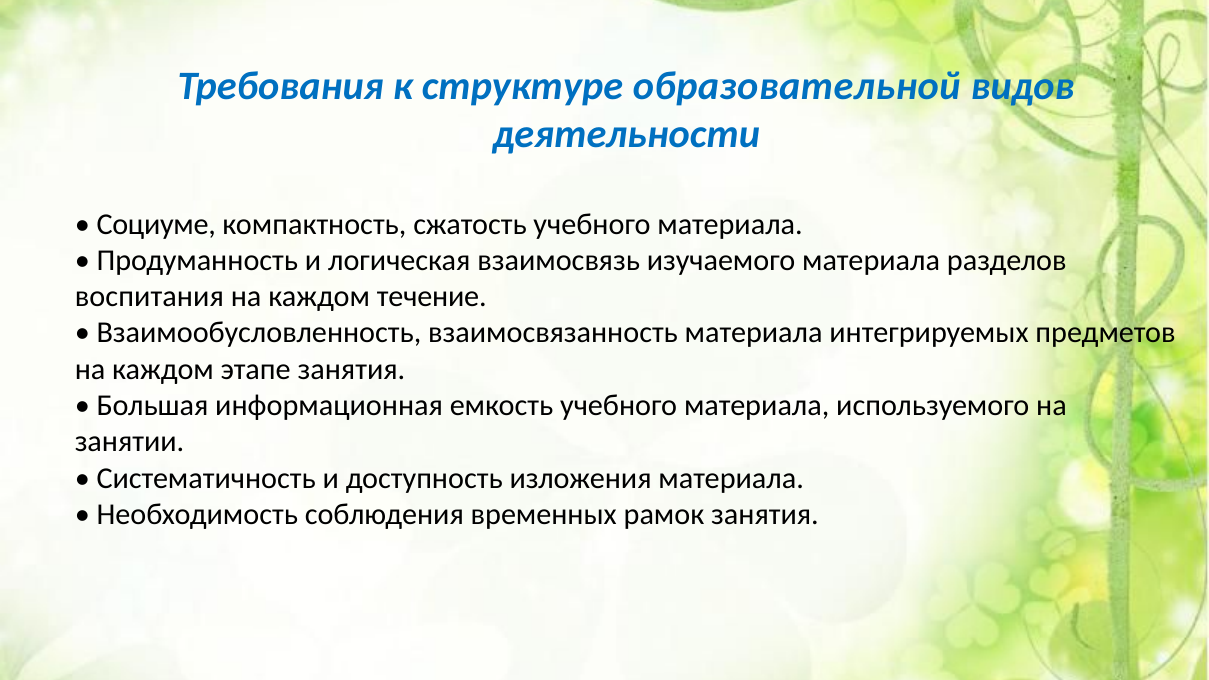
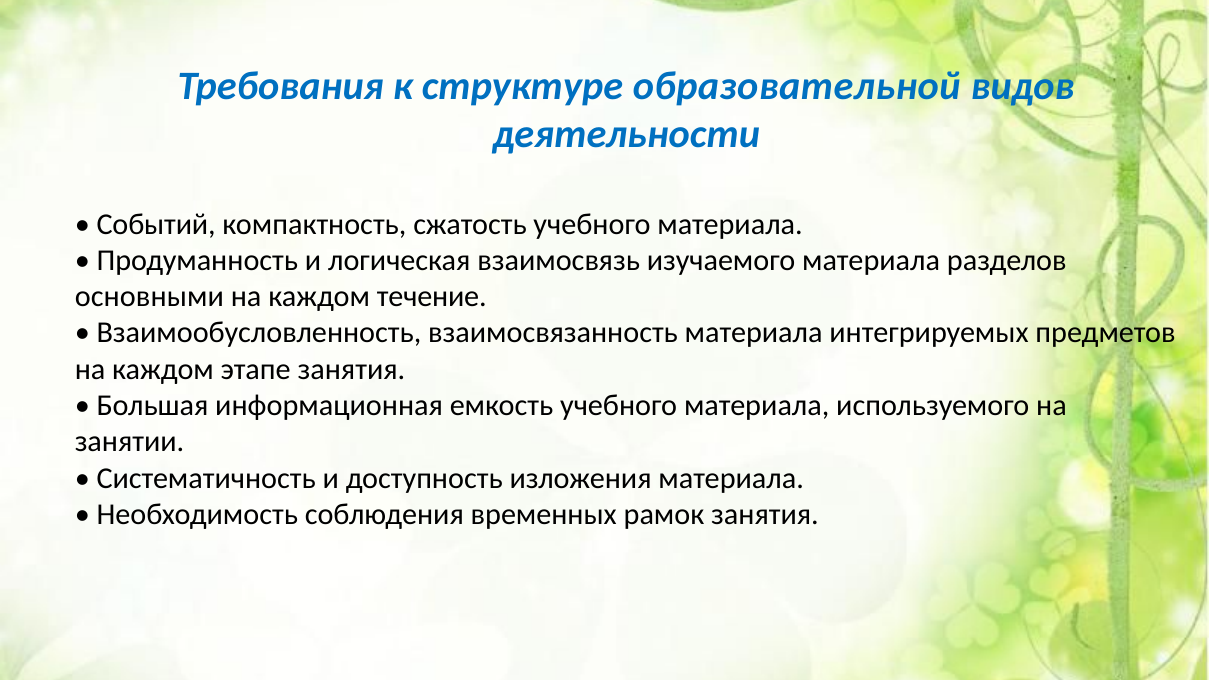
Социуме: Социуме -> Событий (156, 224)
воспитания: воспитания -> основными (149, 297)
